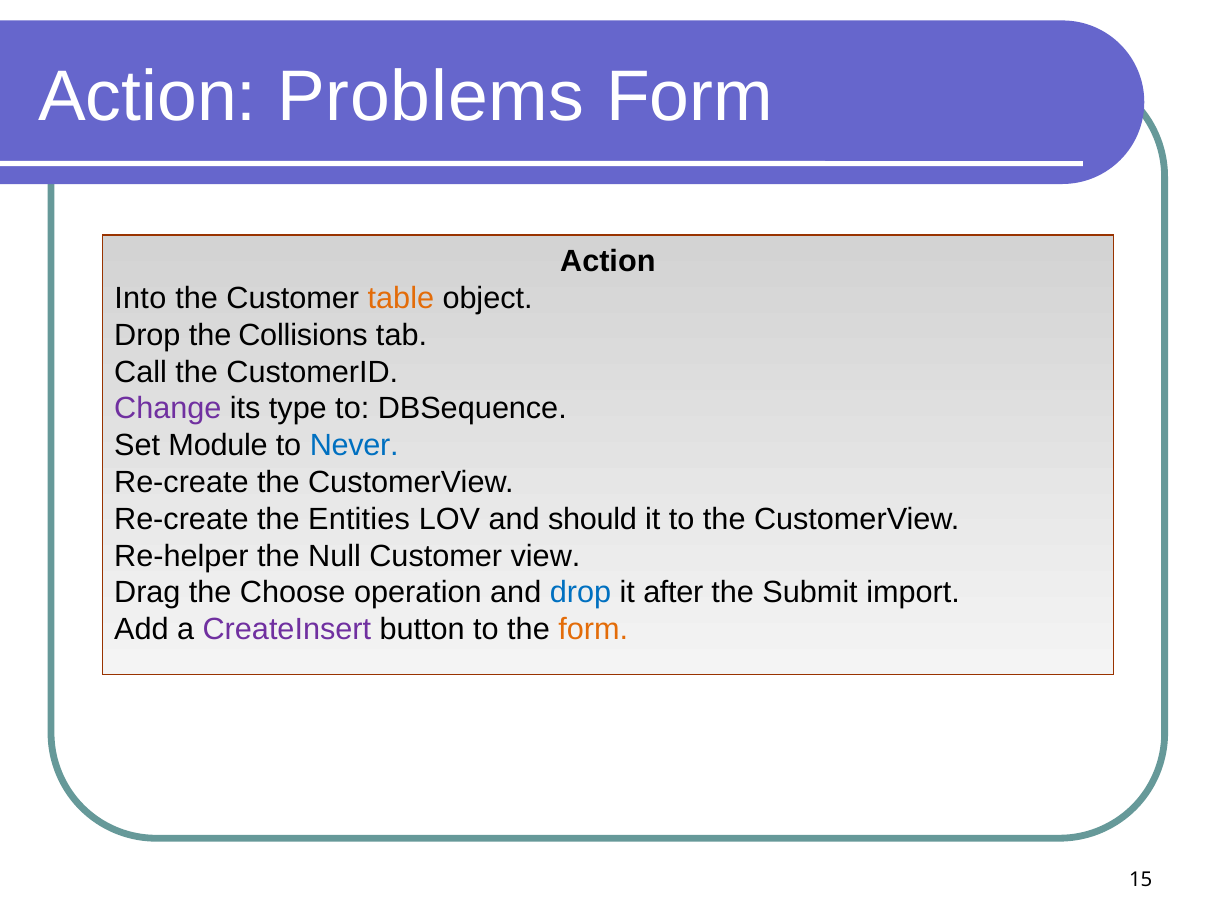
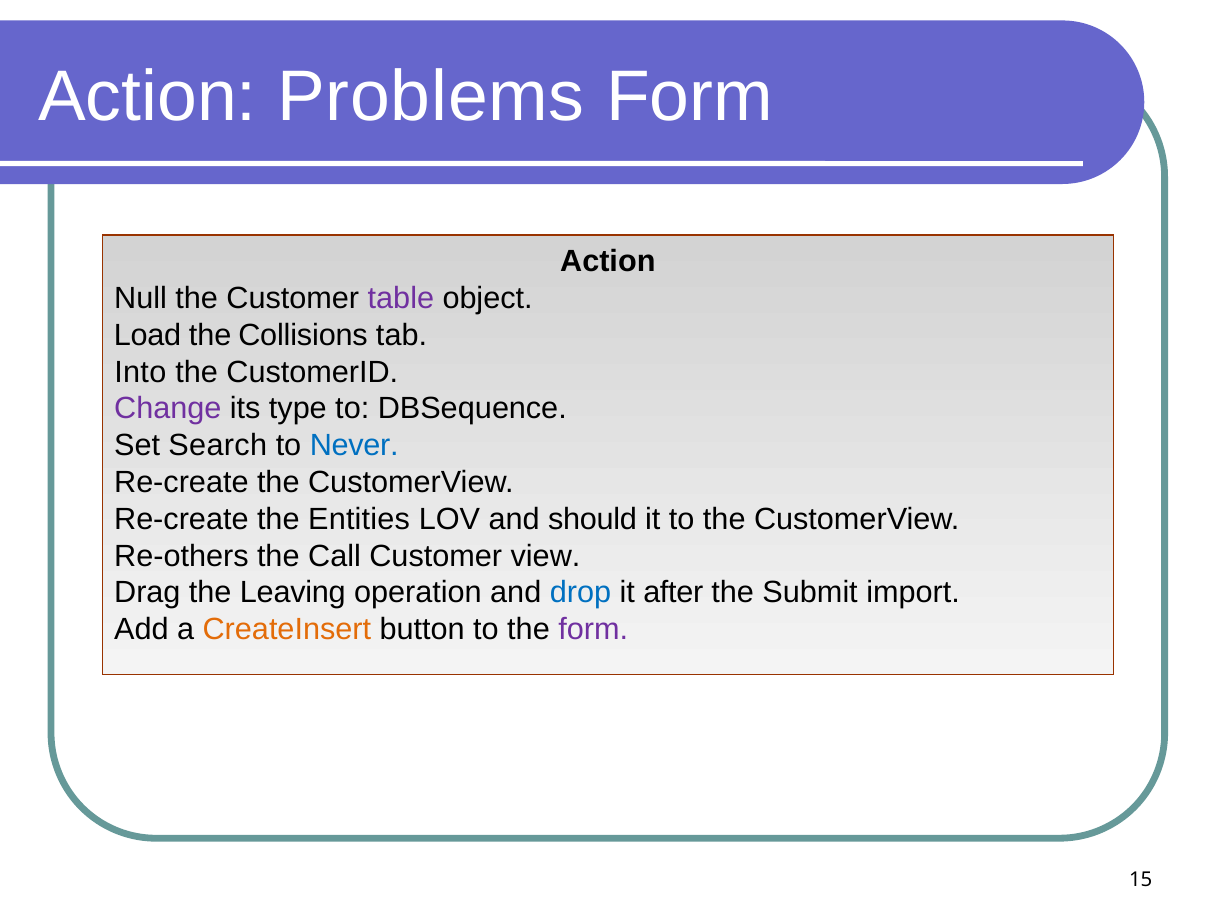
Into: Into -> Null (141, 298)
table colour: orange -> purple (401, 298)
Drop: Drop -> Load (147, 335)
Call: Call -> Into (140, 372)
Module: Module -> Search (218, 445)
Re-helper: Re-helper -> Re-others (181, 556)
Null: Null -> Call (335, 556)
Choose: Choose -> Leaving (293, 593)
CreateInsert colour: purple -> orange (287, 629)
form colour: orange -> purple (593, 629)
